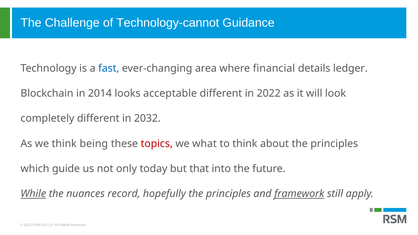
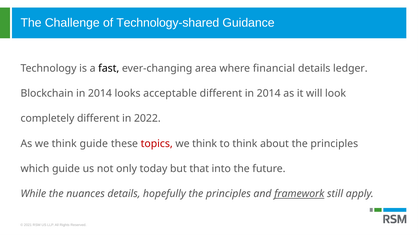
Technology-cannot: Technology-cannot -> Technology-shared (168, 23)
fast colour: blue -> black (109, 68)
different in 2022: 2022 -> 2014 (269, 94)
2032: 2032 -> 2022 (147, 119)
think being: being -> guide (94, 144)
what: what -> think (205, 144)
While underline: present -> none (33, 194)
nuances record: record -> details (124, 194)
